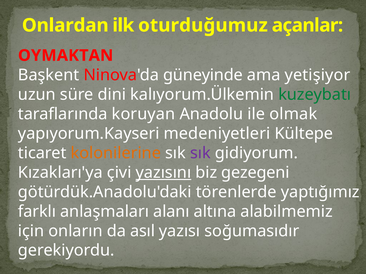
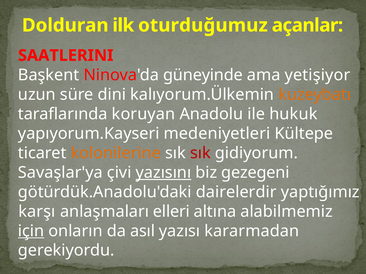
Onlardan: Onlardan -> Dolduran (65, 25)
OYMAKTAN: OYMAKTAN -> SAATLERINI (66, 56)
kuzeybatı colour: green -> orange (315, 95)
olmak: olmak -> hukuk (293, 114)
sık colour: purple -> red (200, 153)
Kızakları'ya: Kızakları'ya -> Savaşlar'ya (60, 173)
törenlerde: törenlerde -> dairelerdir (236, 192)
farklı: farklı -> karşı (37, 212)
alanı: alanı -> elleri (171, 212)
için underline: none -> present (31, 231)
soğumasıdır: soğumasıdır -> kararmadan (252, 231)
